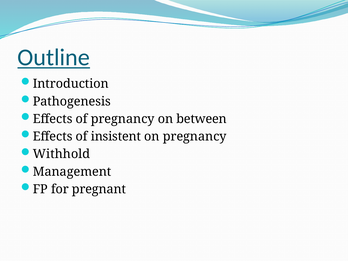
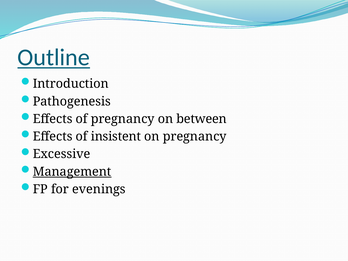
Withhold: Withhold -> Excessive (62, 154)
Management underline: none -> present (72, 172)
pregnant: pregnant -> evenings (99, 189)
